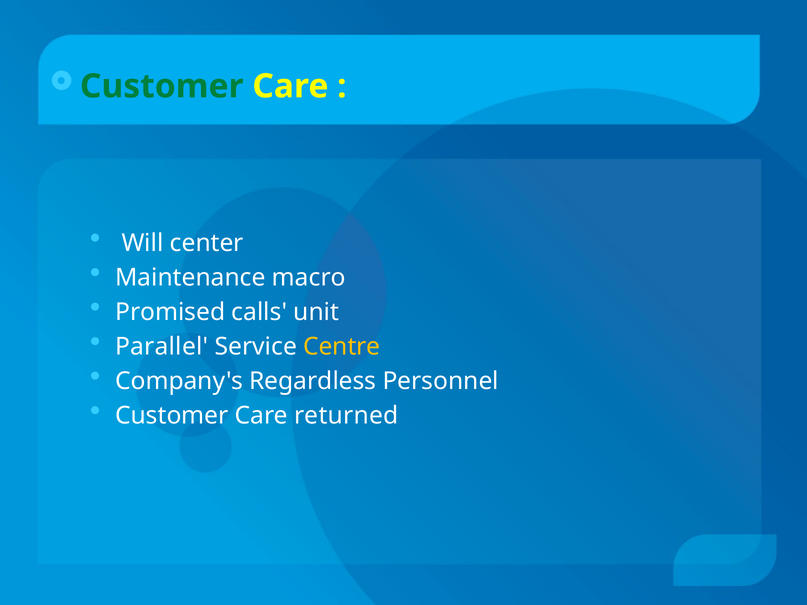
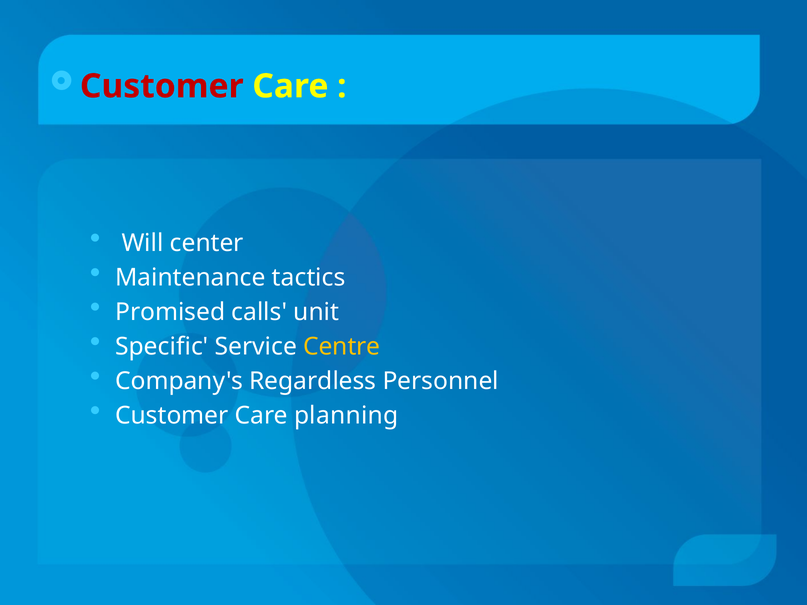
Customer colour: green -> red (162, 86)
macro: macro -> tactics (309, 278)
Parallel: Parallel -> Specific (162, 347)
returned: returned -> planning (346, 416)
